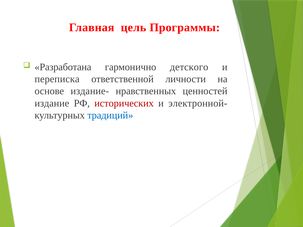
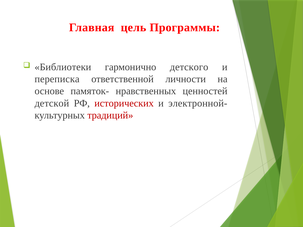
Разработана: Разработана -> Библиотеки (63, 67)
издание-: издание- -> памяток- (90, 91)
издание: издание -> детской (52, 103)
традиций colour: blue -> red (110, 116)
